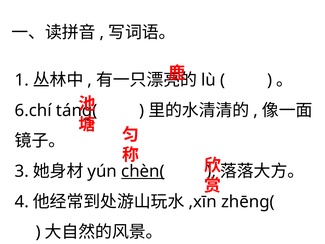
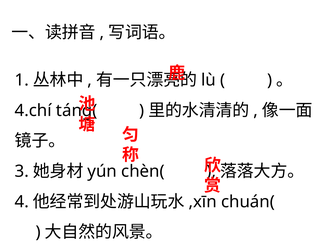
6.chí: 6.chí -> 4.chí (33, 110)
chèn( underline: present -> none (143, 171)
zhēng(: zhēng( -> chuán( (248, 201)
